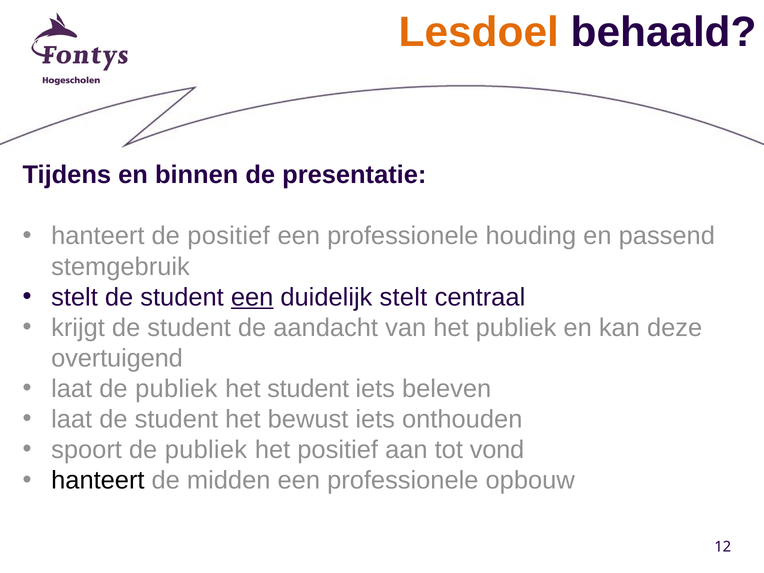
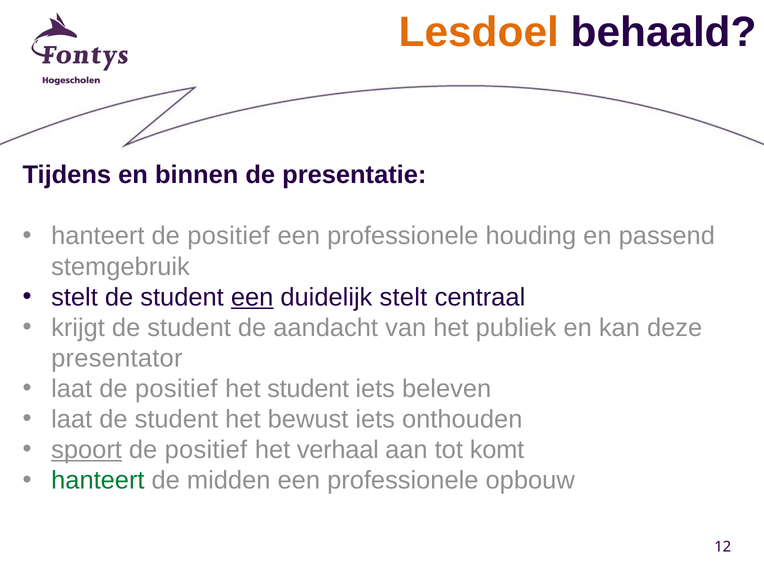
overtuigend: overtuigend -> presentator (117, 358)
laat de publiek: publiek -> positief (176, 389)
spoort underline: none -> present (87, 450)
publiek: publiek -> positief (206, 450)
het positief: positief -> verhaal (338, 450)
vond: vond -> komt (497, 450)
hanteert colour: black -> green (98, 481)
